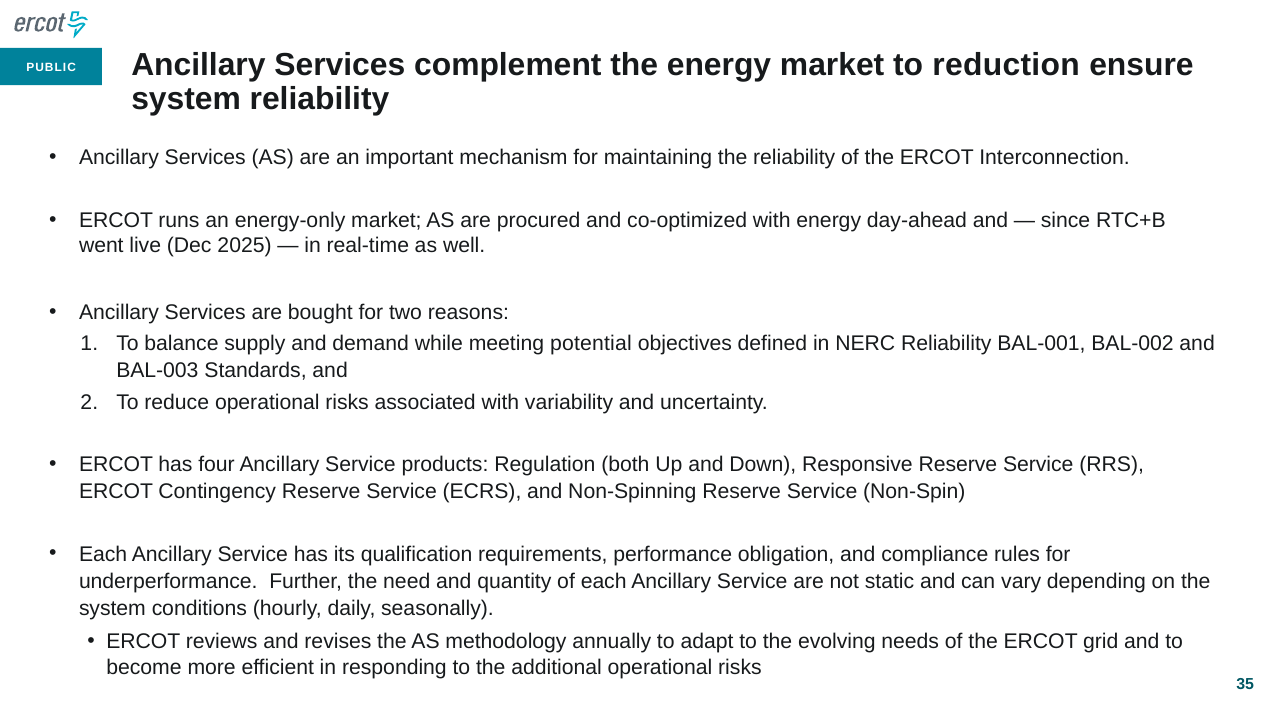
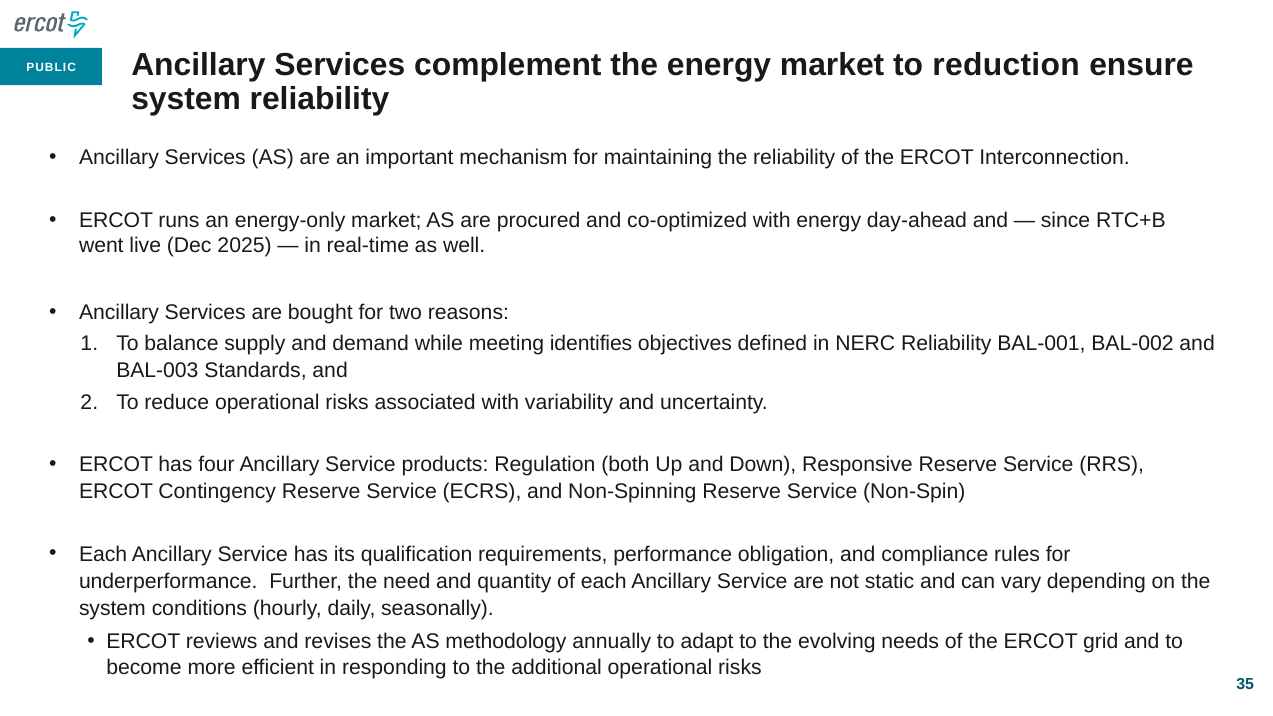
potential: potential -> identifies (591, 344)
